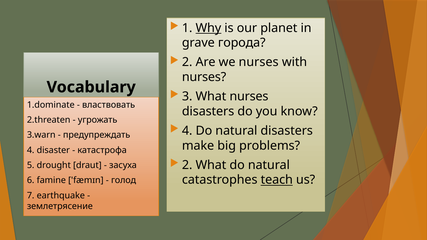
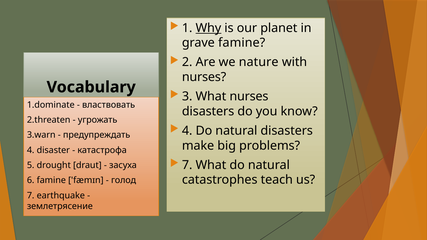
grave города: города -> famine (242, 43)
we nurses: nurses -> nature (259, 62)
2: 2 -> 7 (187, 165)
teach underline: present -> none (277, 180)
